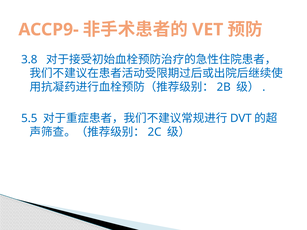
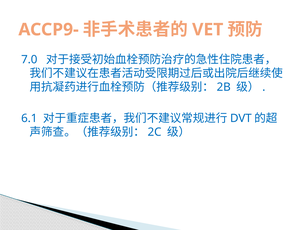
3.8: 3.8 -> 7.0 (29, 60)
5.5: 5.5 -> 6.1 (29, 118)
